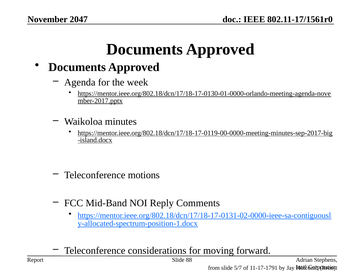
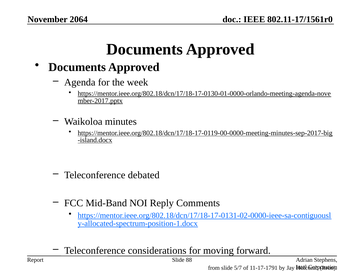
2047: 2047 -> 2064 (79, 19)
motions: motions -> debated (144, 175)
